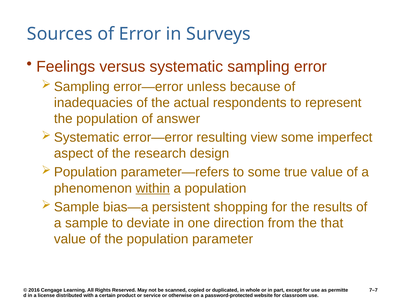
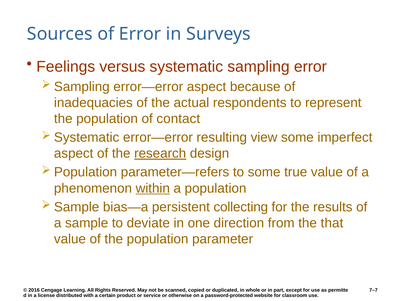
error—error unless: unless -> aspect (207, 87)
answer: answer -> contact (178, 119)
research underline: none -> present (160, 153)
shopping: shopping -> collecting (241, 207)
